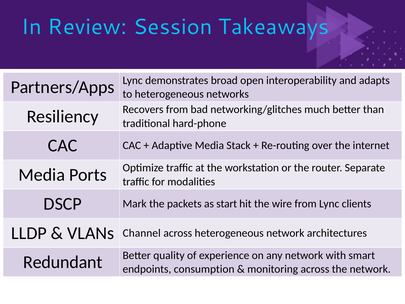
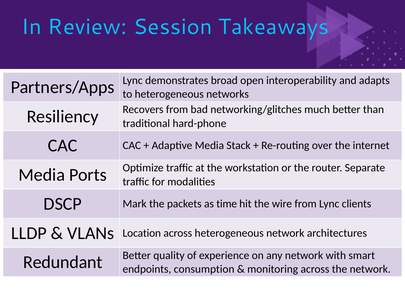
start: start -> time (227, 204)
Channel: Channel -> Location (142, 233)
